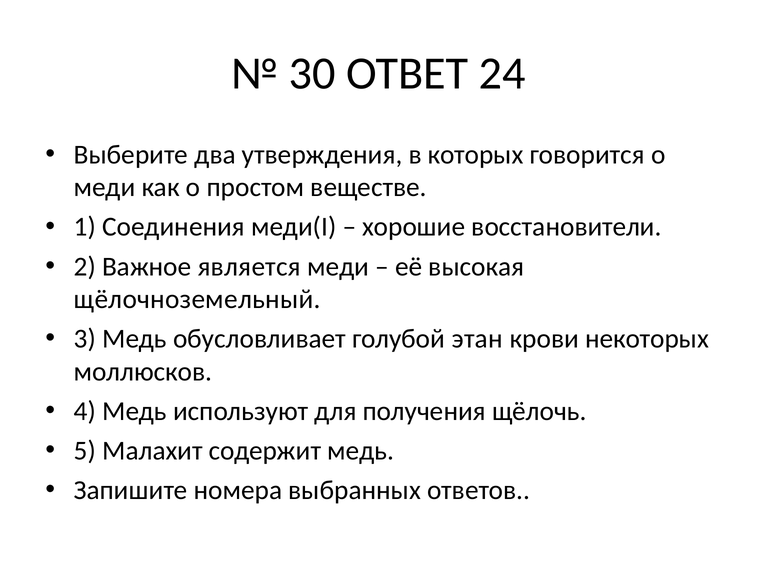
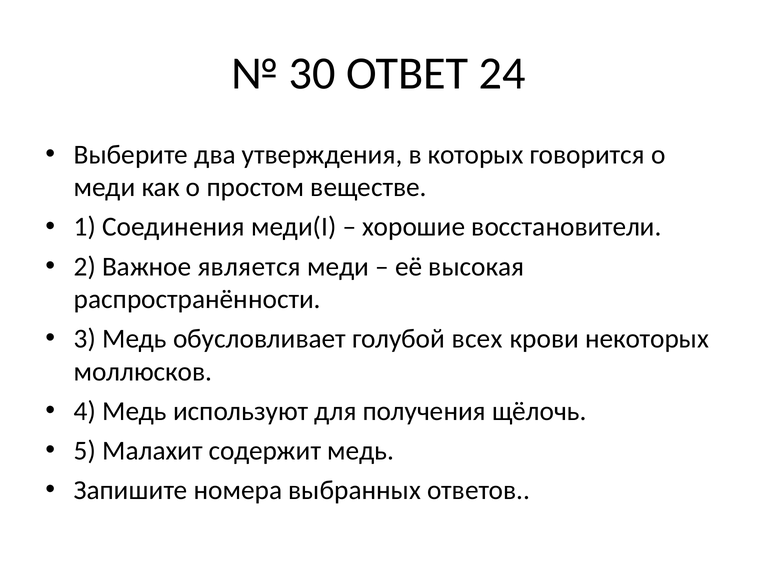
щёлочноземельный: щёлочноземельный -> распространённости (197, 299)
этан: этан -> всех (477, 339)
